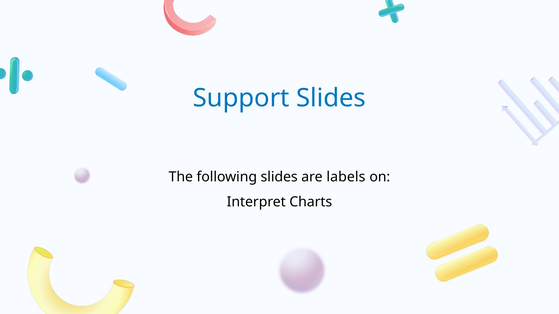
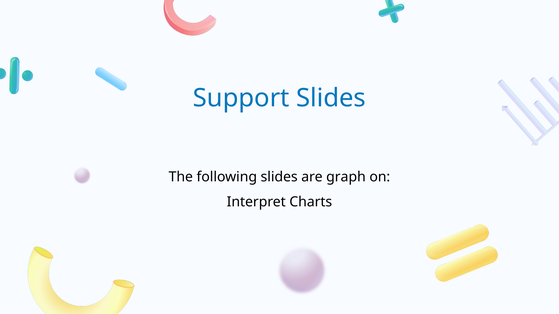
labels: labels -> graph (346, 177)
